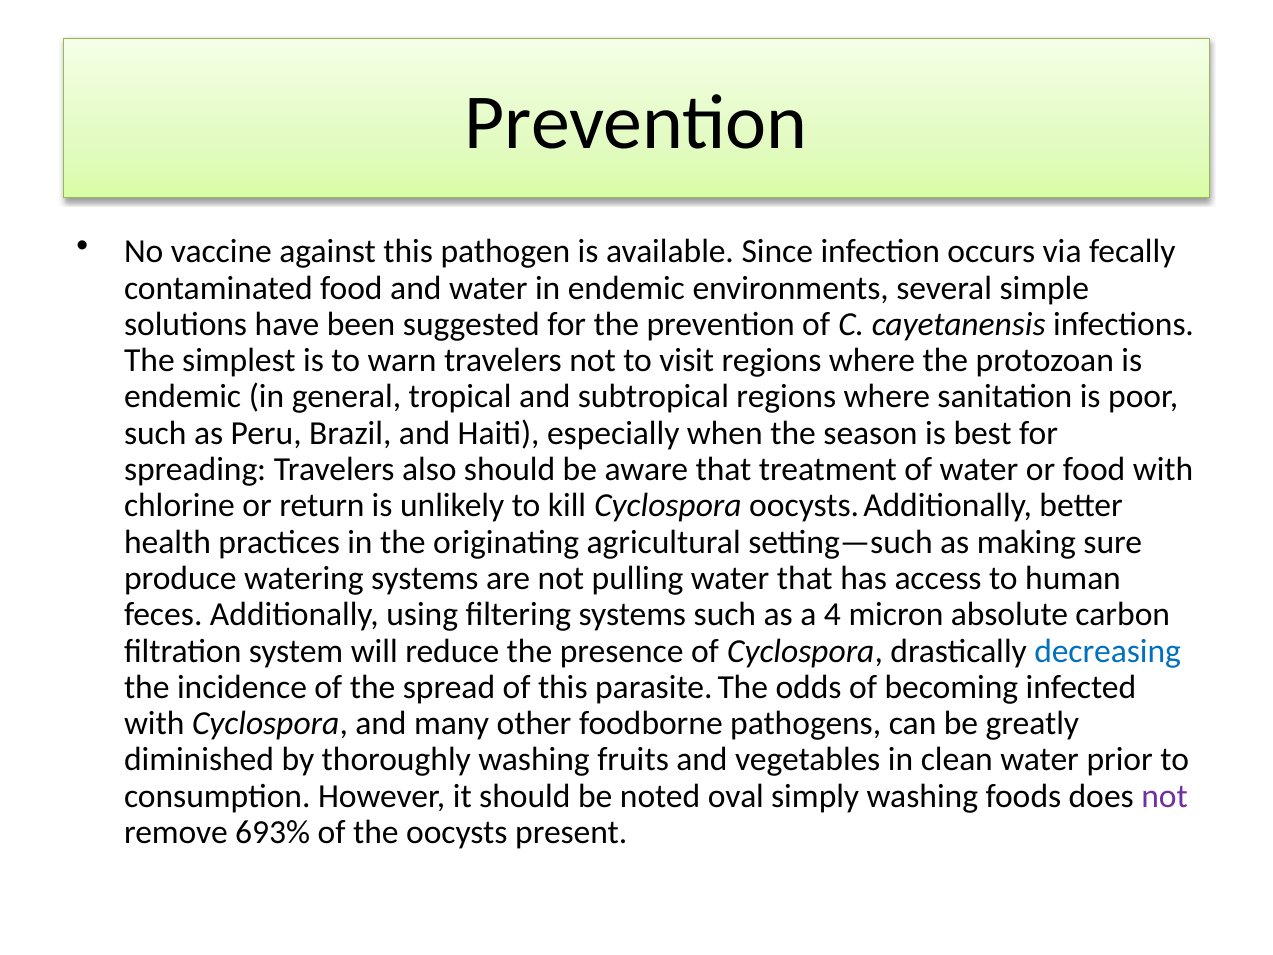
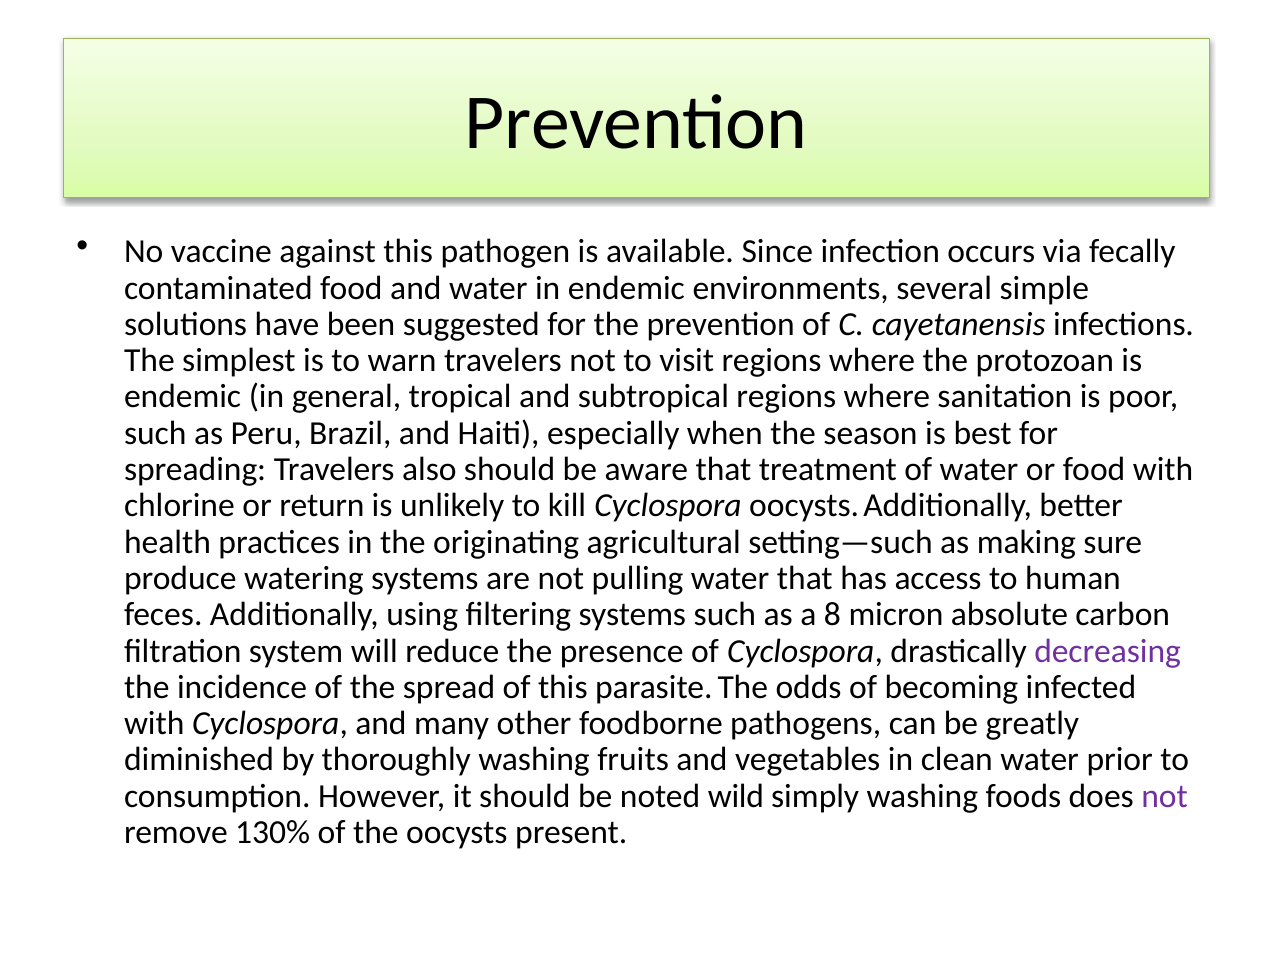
4: 4 -> 8 (832, 614)
decreasing colour: blue -> purple (1108, 651)
oval: oval -> wild (736, 796)
693%: 693% -> 130% (273, 832)
